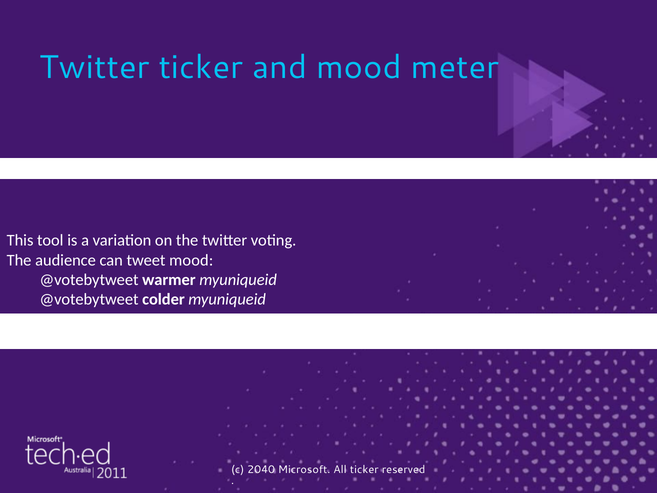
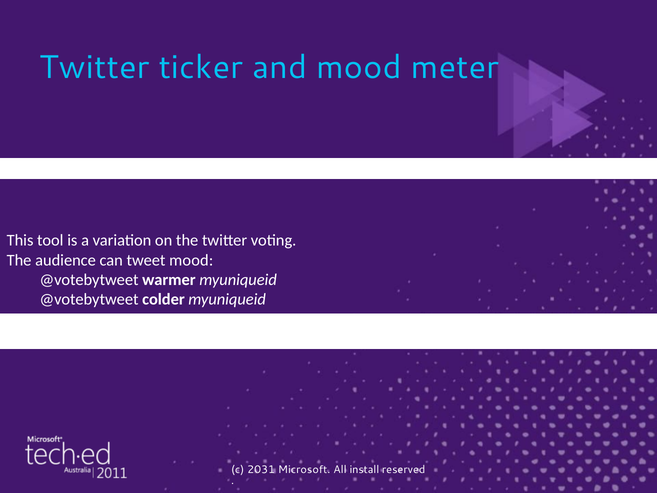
2040: 2040 -> 2031 (261, 469)
All ticker: ticker -> install (364, 469)
